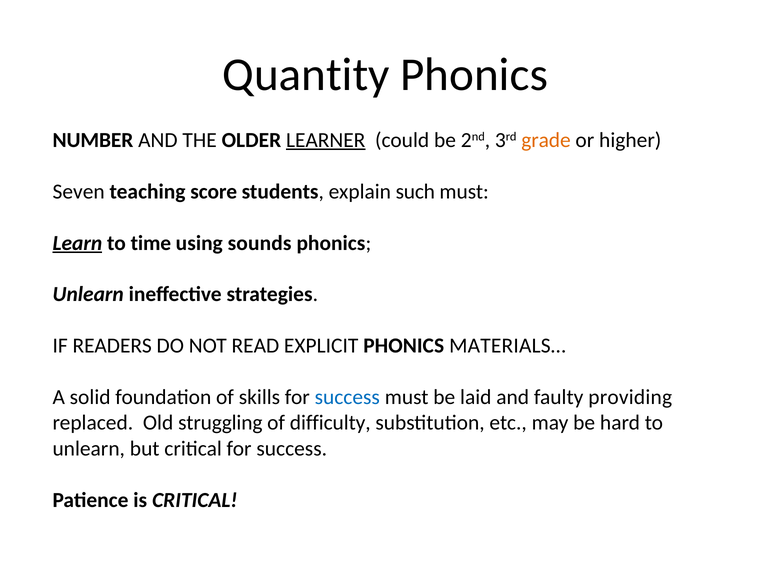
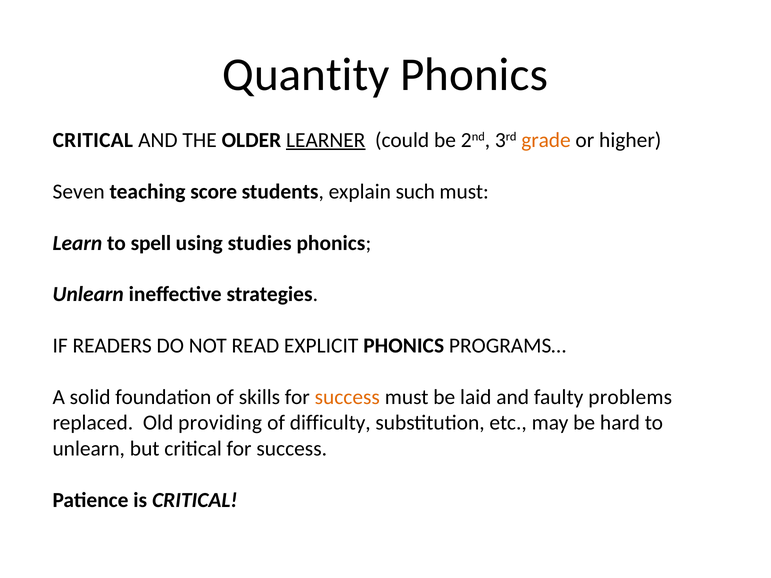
NUMBER: NUMBER -> CRITICAL (93, 140)
Learn underline: present -> none (77, 243)
time: time -> spell (151, 243)
sounds: sounds -> studies (260, 243)
MATERIALS…: MATERIALS… -> PROGRAMS… (508, 346)
success colour: blue -> orange (347, 397)
providing: providing -> problems (630, 397)
struggling: struggling -> providing (220, 423)
